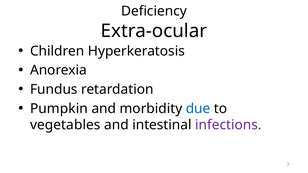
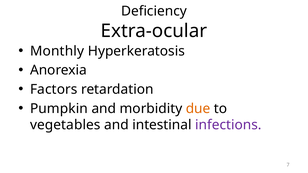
Children: Children -> Monthly (57, 51)
Fundus: Fundus -> Factors (54, 89)
due colour: blue -> orange (198, 109)
